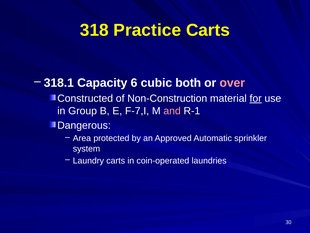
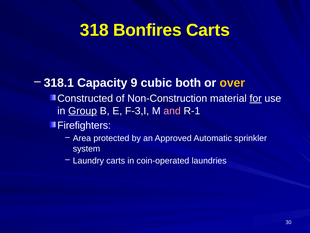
Practice: Practice -> Bonfires (147, 30)
6: 6 -> 9 (134, 83)
over colour: pink -> yellow (232, 83)
Group underline: none -> present (83, 111)
F-7,I: F-7,I -> F-3,I (137, 111)
Dangerous: Dangerous -> Firefighters (84, 125)
